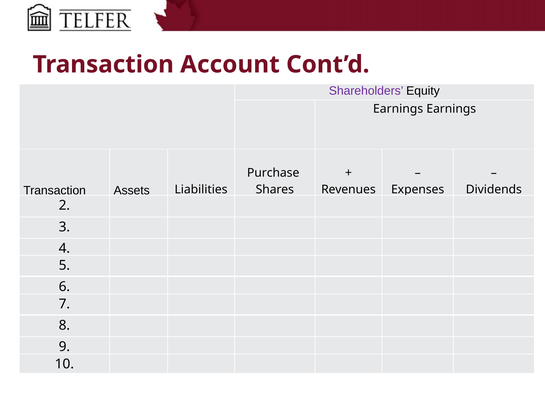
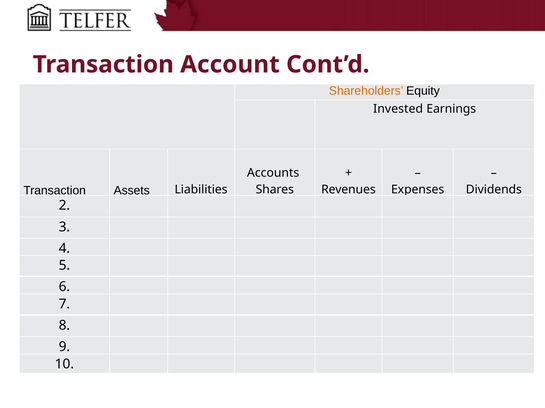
Shareholders colour: purple -> orange (366, 91)
Earnings: Earnings -> Invested (398, 109)
Purchase: Purchase -> Accounts (273, 173)
